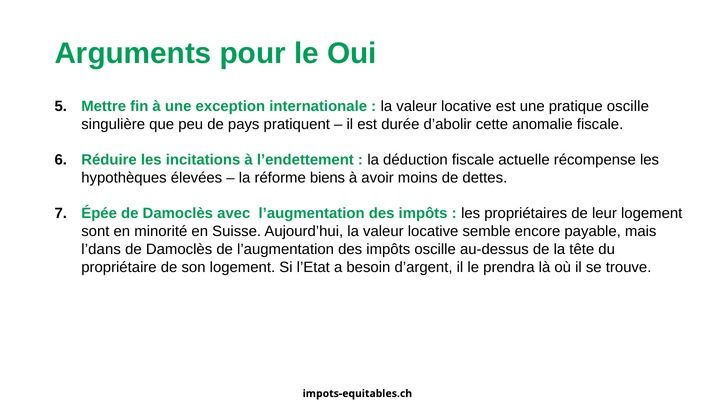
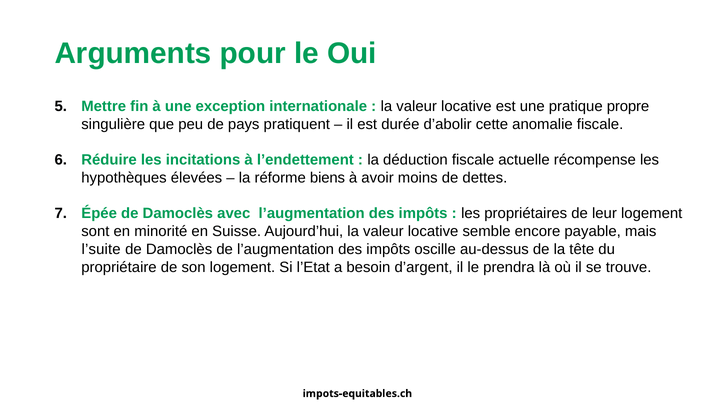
pratique oscille: oscille -> propre (628, 106)
l’dans: l’dans -> l’suite (101, 249)
